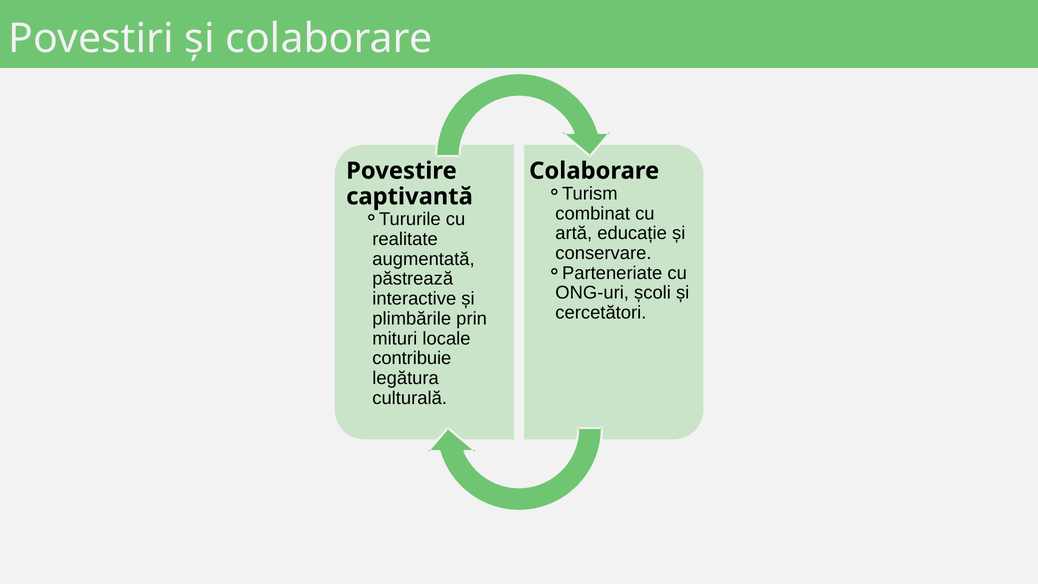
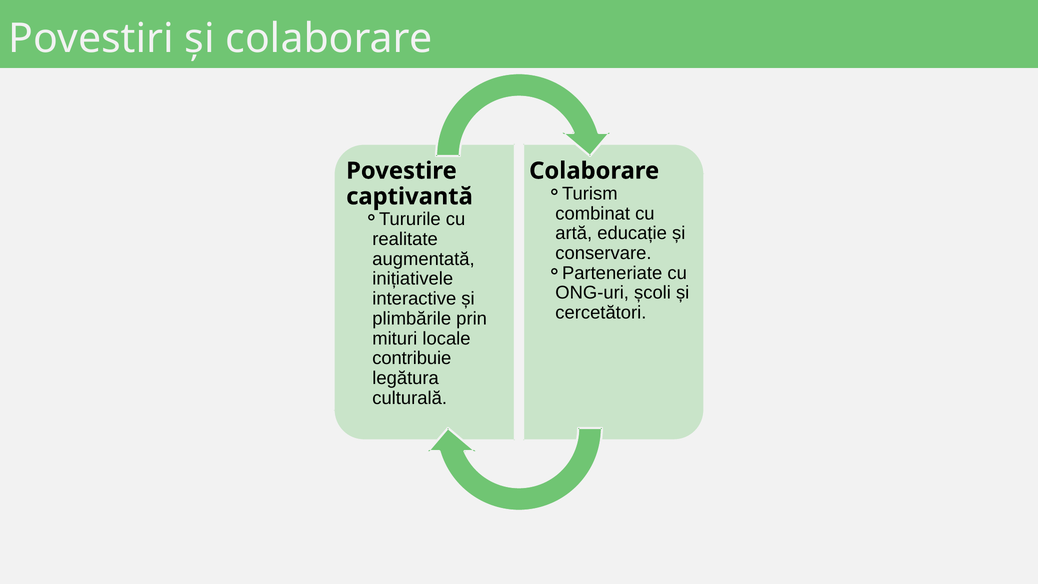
păstrează: păstrează -> inițiativele (413, 279)
